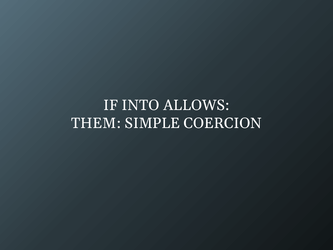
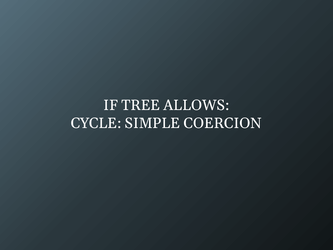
INTO: INTO -> TREE (141, 105)
THEM: THEM -> CYCLE (96, 123)
